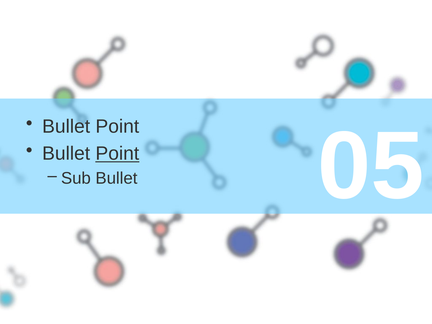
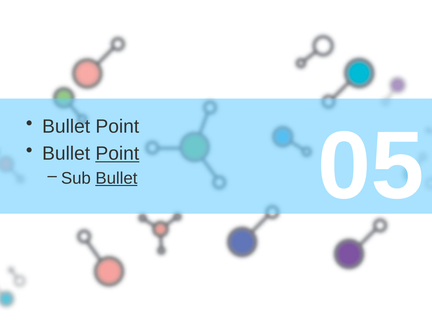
Bullet underline: none -> present (116, 178)
